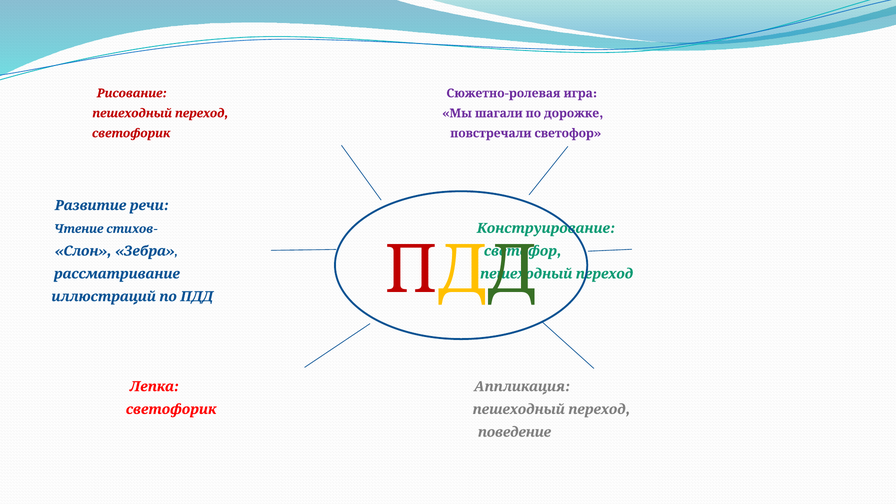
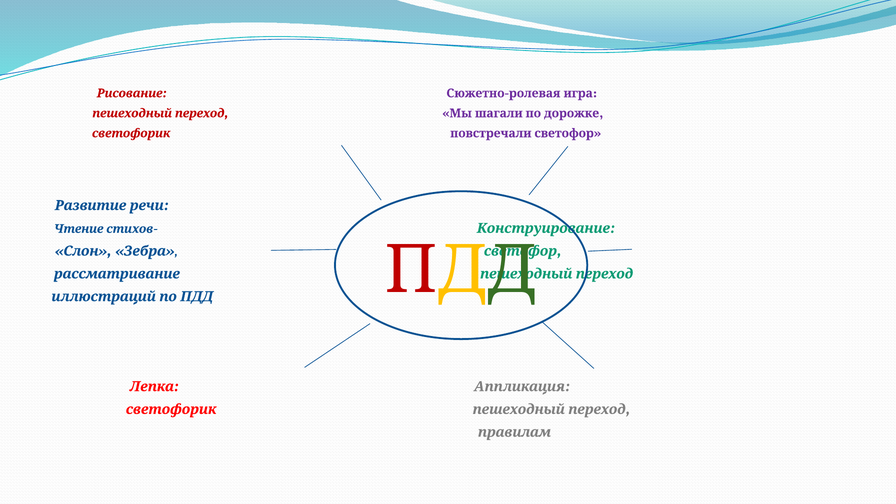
поведение: поведение -> правилам (514, 432)
